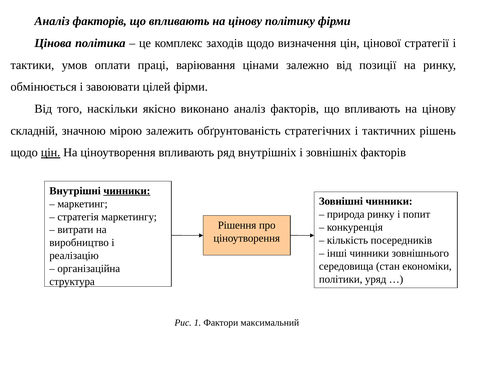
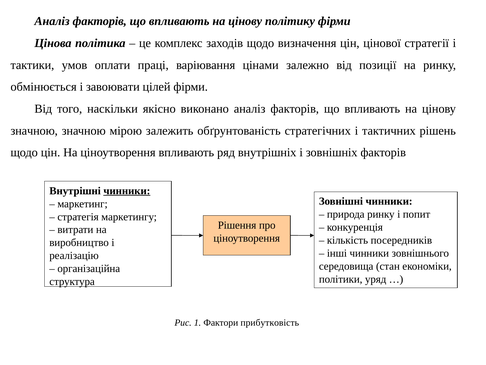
складній: складній -> значною (34, 131)
цін underline: present -> none (51, 152)
максимальний: максимальний -> прибутковість (270, 322)
